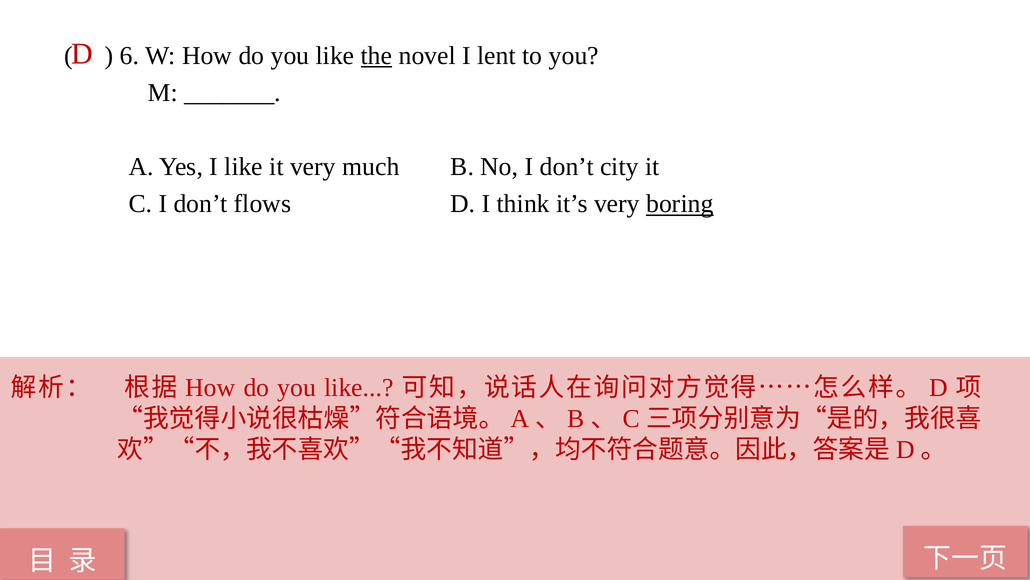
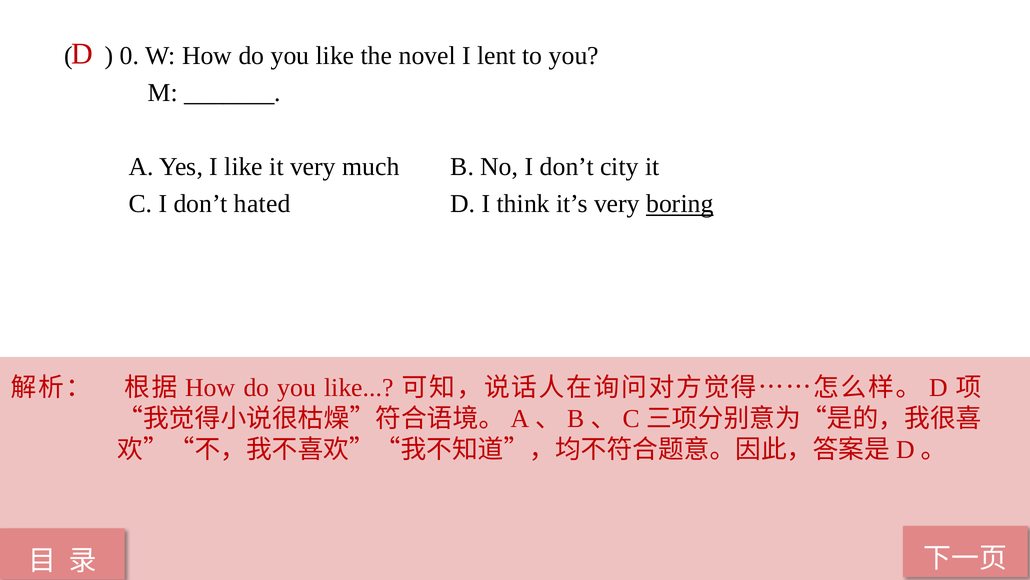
6: 6 -> 0 (130, 55)
the underline: present -> none (377, 55)
flows: flows -> hated (262, 204)
